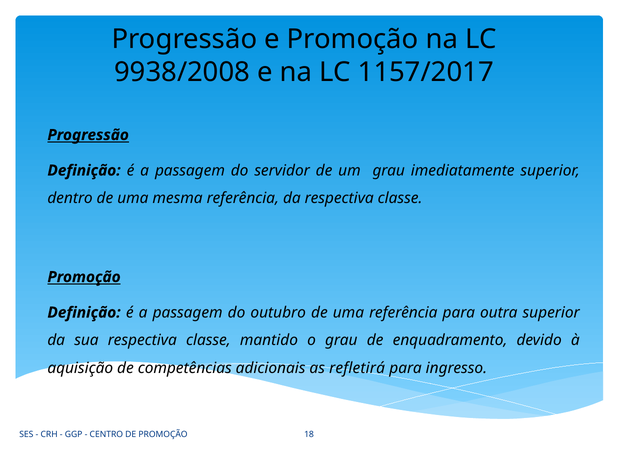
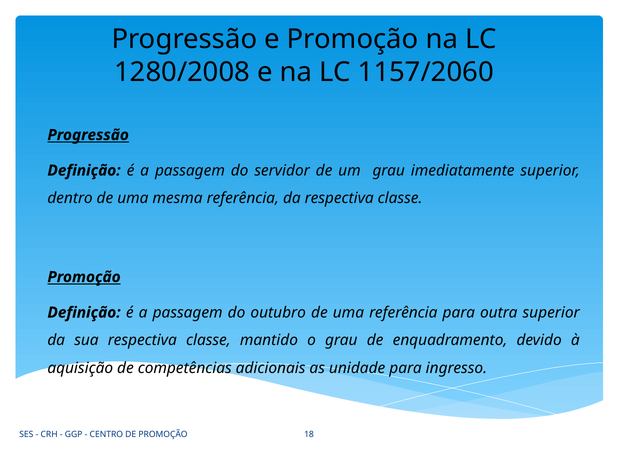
9938/2008: 9938/2008 -> 1280/2008 (182, 72)
1157/2017: 1157/2017 -> 1157/2060 (426, 72)
refletirá: refletirá -> unidade (357, 368)
